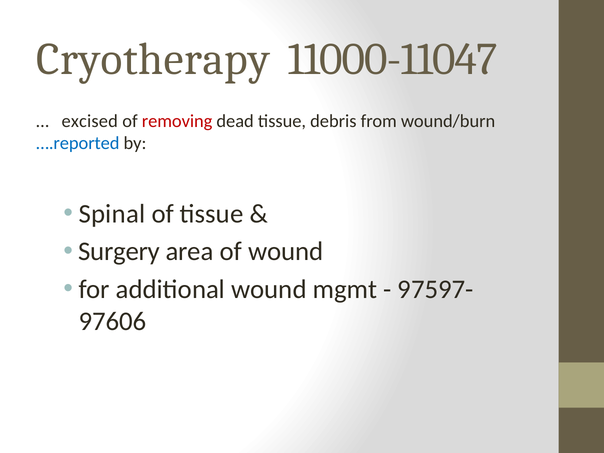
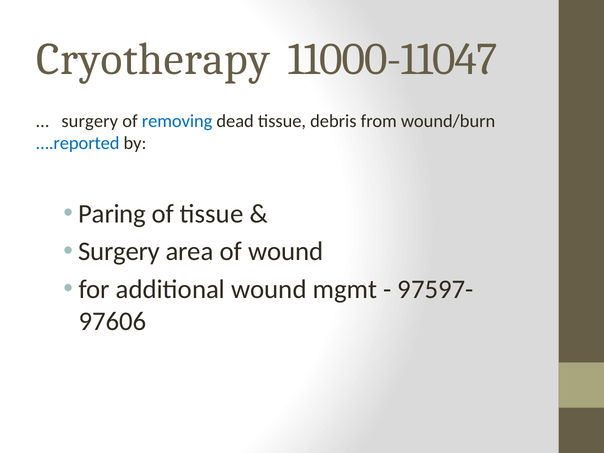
excised: excised -> surgery (90, 121)
removing colour: red -> blue (177, 121)
Spinal: Spinal -> Paring (112, 214)
